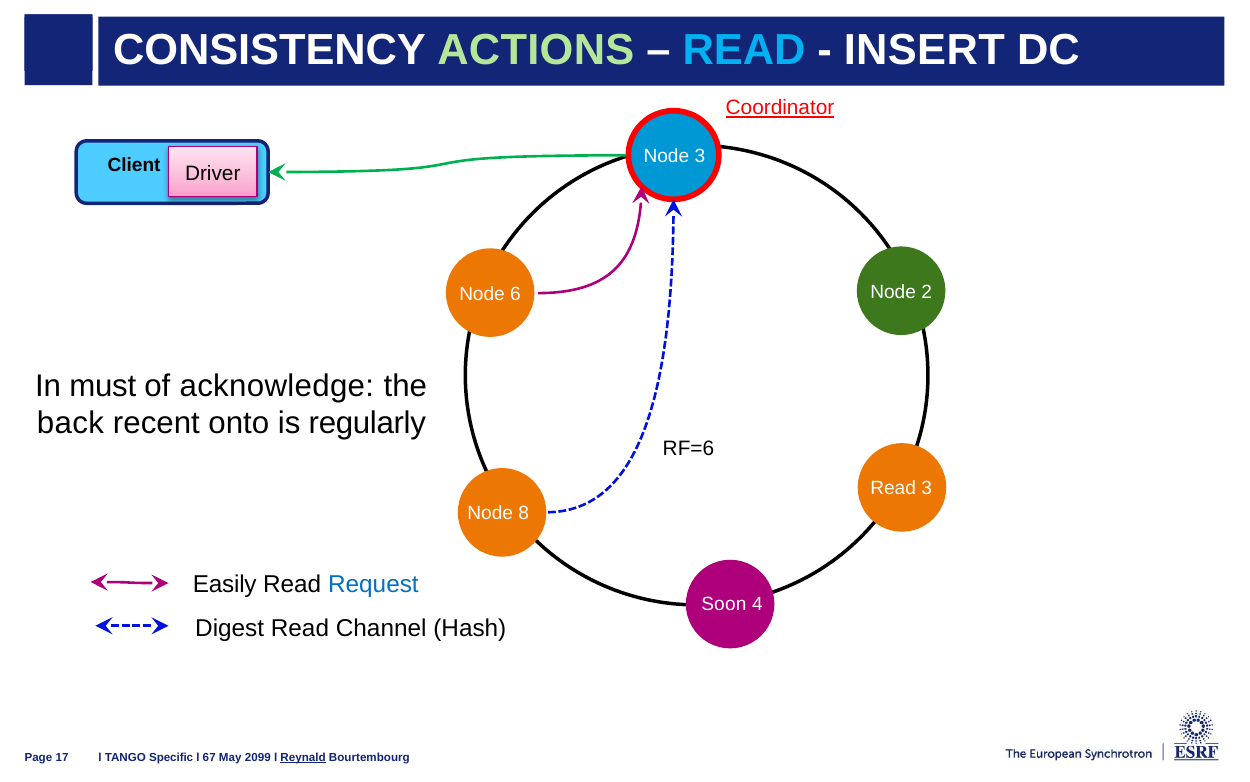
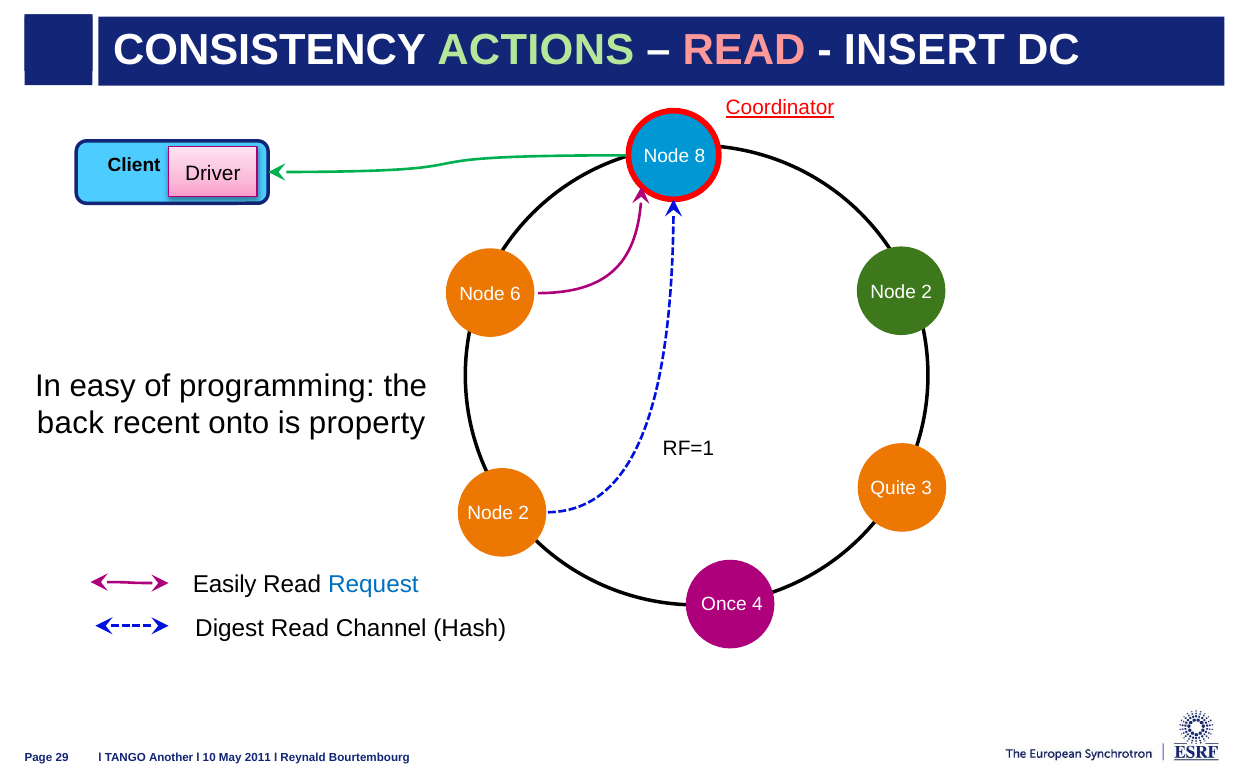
READ colour: light blue -> pink (744, 50)
Node 3: 3 -> 8 (700, 156)
must: must -> easy (103, 386)
acknowledge: acknowledge -> programming (277, 386)
regularly: regularly -> property (367, 423)
RF=6: RF=6 -> RF=1 (688, 448)
Read: Read -> Quite (893, 488)
8: 8 -> 2 (524, 513)
Soon: Soon -> Once (724, 604)
17: 17 -> 29 (62, 757)
Specific: Specific -> Another (171, 757)
67: 67 -> 10 (209, 757)
2099: 2099 -> 2011 (258, 757)
Reynald underline: present -> none (303, 757)
